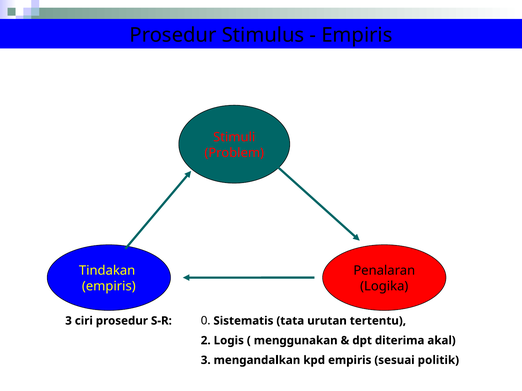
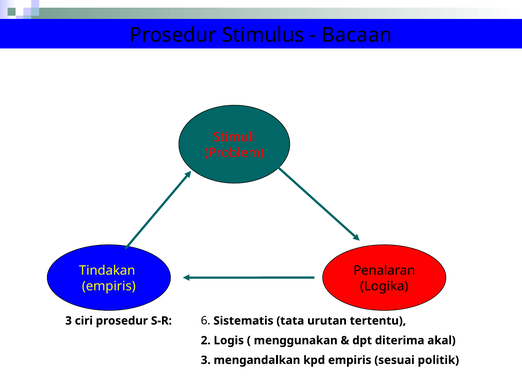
Empiris: Empiris -> Bacaan (357, 35)
0: 0 -> 6 (206, 321)
